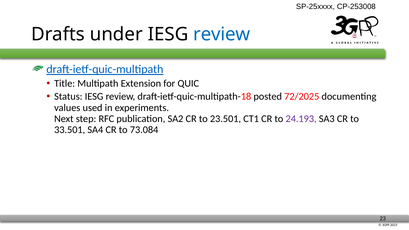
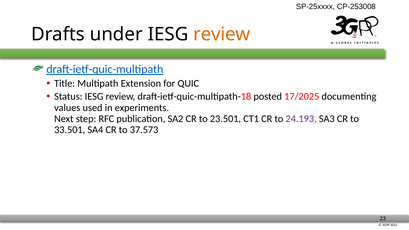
review colour: blue -> orange (222, 34)
72/2025: 72/2025 -> 17/2025 (302, 97)
73.084: 73.084 -> 37.573 (144, 130)
